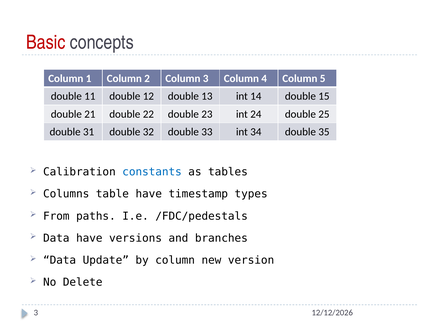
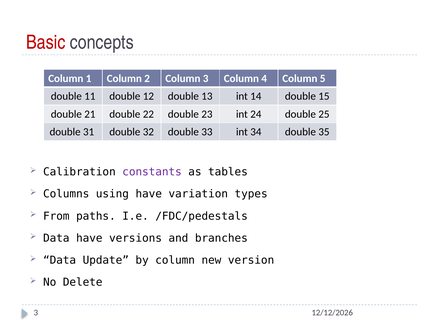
constants colour: blue -> purple (152, 172)
table: table -> using (112, 194)
timestamp: timestamp -> variation (198, 194)
